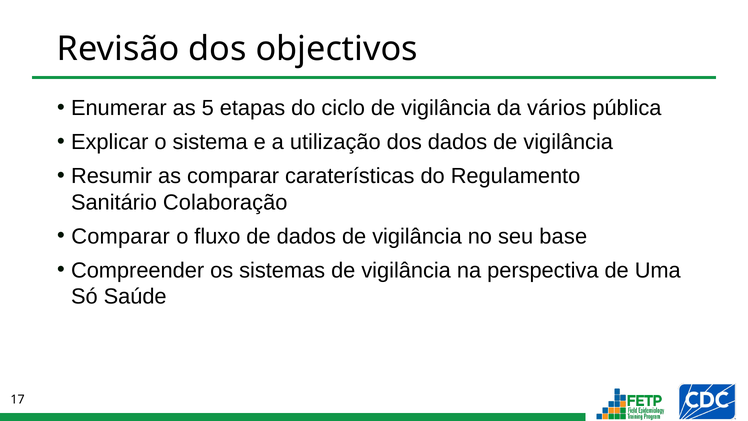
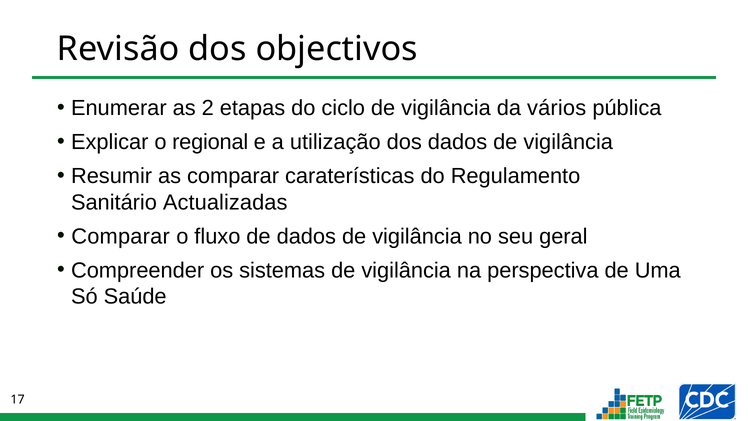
5: 5 -> 2 (208, 108)
sistema: sistema -> regional (210, 142)
Colaboração: Colaboração -> Actualizadas (225, 202)
base: base -> geral (563, 236)
